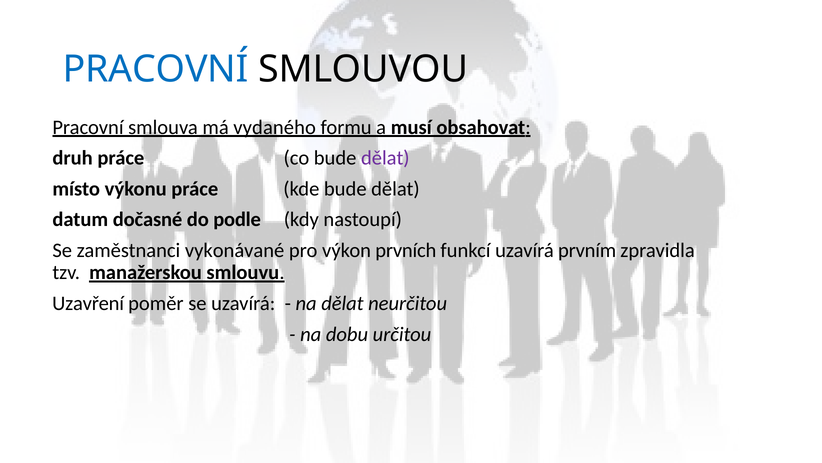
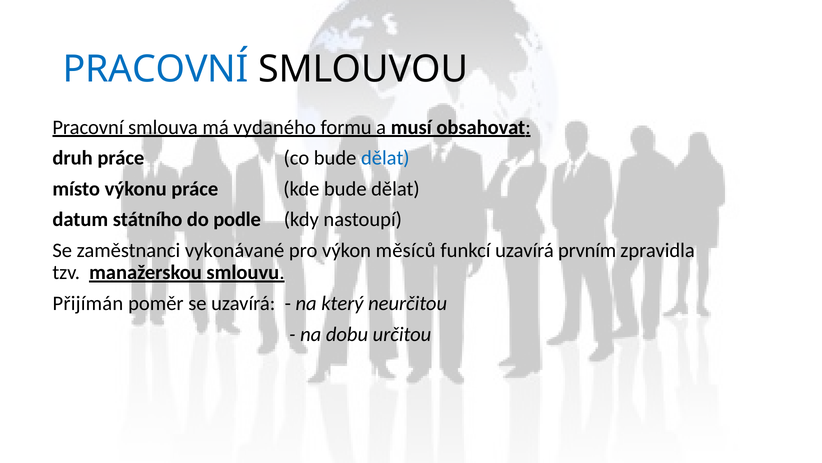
dělat colour: purple -> blue (385, 158)
dočasné: dočasné -> státního (148, 219)
prvních: prvních -> měsíců (406, 250)
Uzavření: Uzavření -> Přijímán (88, 303)
na dělat: dělat -> který (342, 303)
